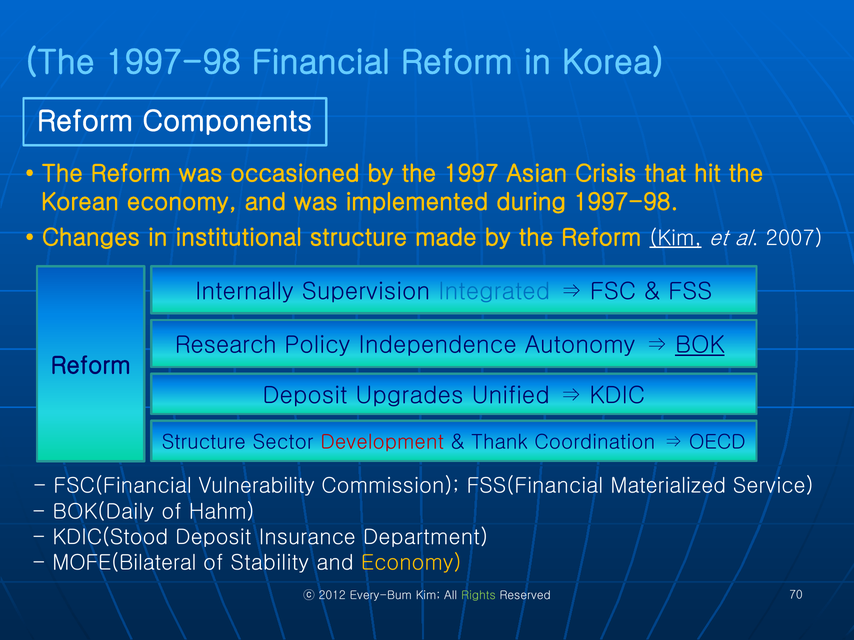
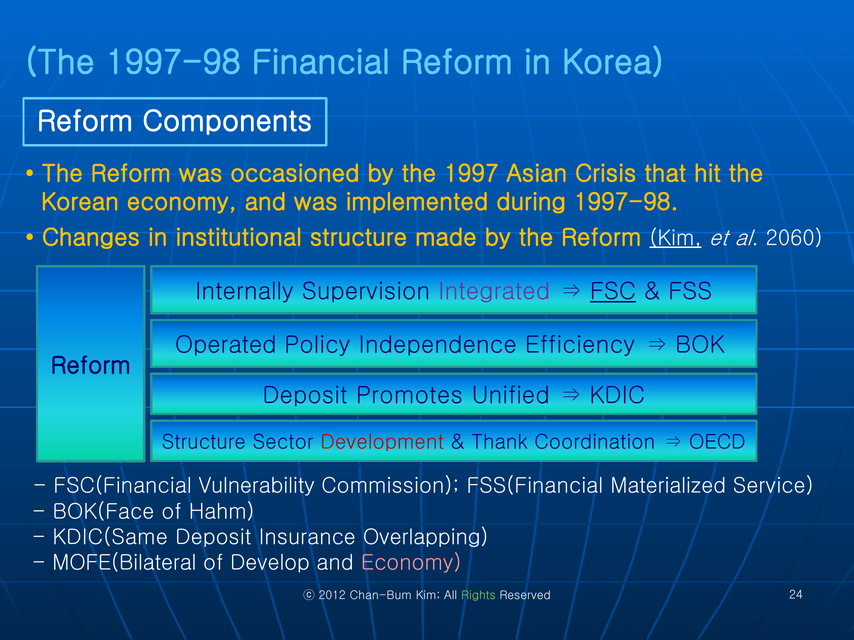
2007: 2007 -> 2060 (794, 238)
Integrated colour: blue -> purple (494, 292)
FSC underline: none -> present (613, 292)
Research: Research -> Operated (226, 345)
Autonomy: Autonomy -> Efficiency (580, 345)
BOK underline: present -> none (700, 345)
Upgrades: Upgrades -> Promotes (409, 396)
BOK(Daily: BOK(Daily -> BOK(Face (103, 512)
KDIC(Stood: KDIC(Stood -> KDIC(Same (110, 538)
Department: Department -> Overlapping (426, 538)
Stability: Stability -> Develop (270, 563)
Economy colour: yellow -> pink (411, 563)
Every-Bum: Every-Bum -> Chan-Bum (381, 596)
70: 70 -> 24 (796, 595)
